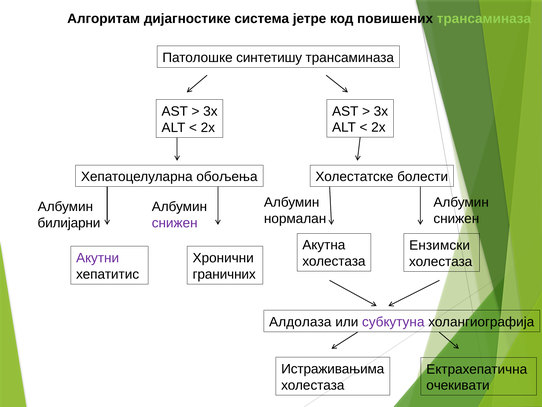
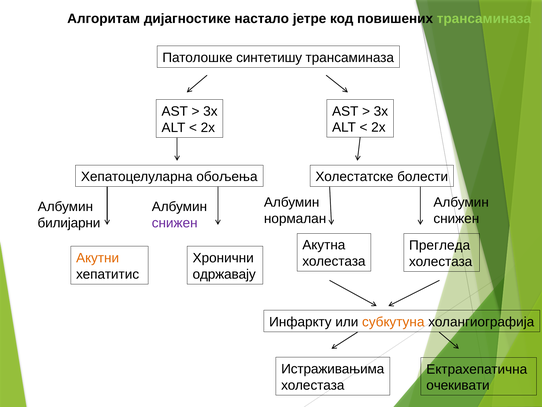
система: система -> настало (262, 19)
Ензимски: Ензимски -> Прегледа (440, 245)
Акутни colour: purple -> orange (98, 258)
граничних: граничних -> одржавају (224, 274)
Алдолаза: Алдолаза -> Инфаркту (300, 322)
субкутуна colour: purple -> orange (393, 322)
